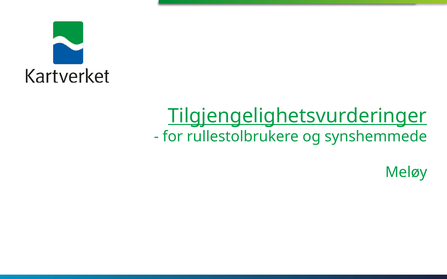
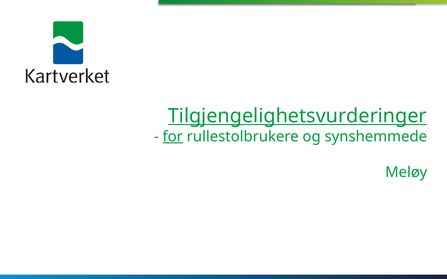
for underline: none -> present (173, 137)
